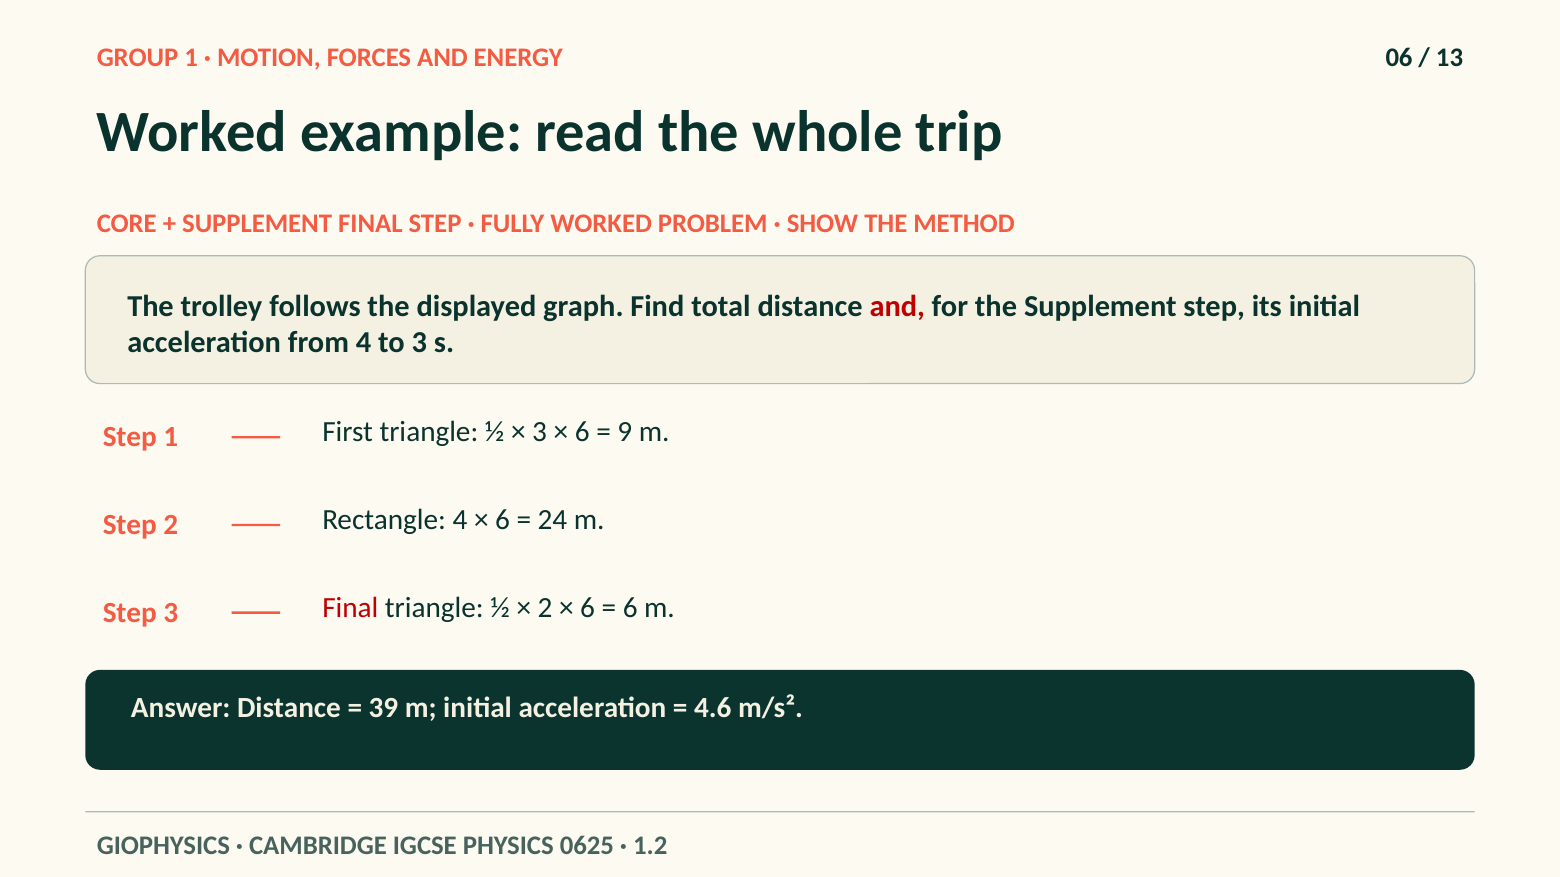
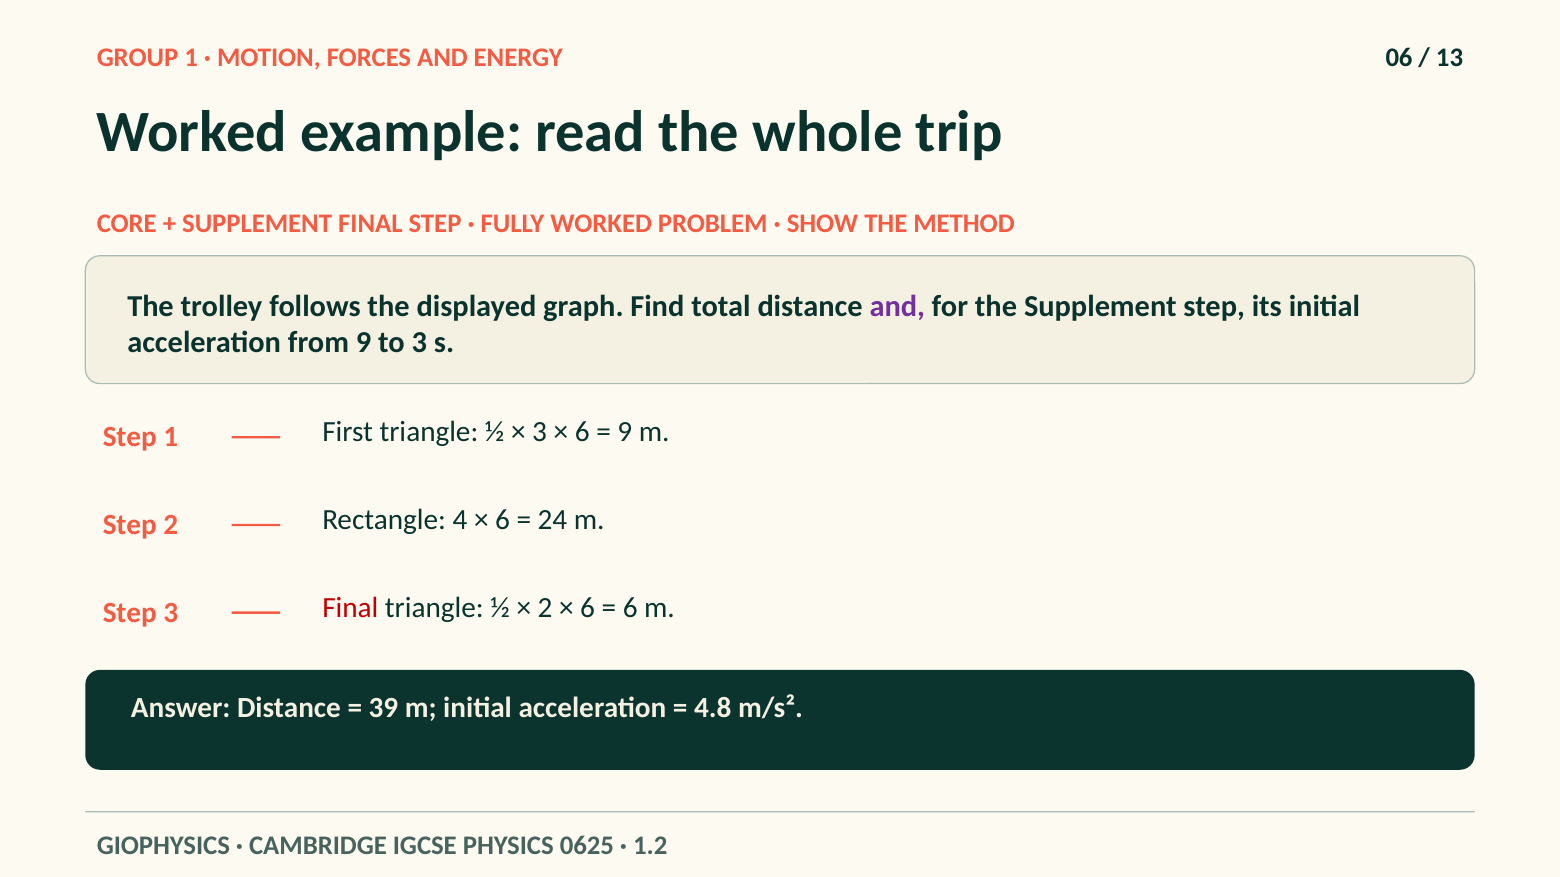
and colour: red -> purple (897, 306)
from 4: 4 -> 9 (364, 343)
4.6: 4.6 -> 4.8 (713, 708)
